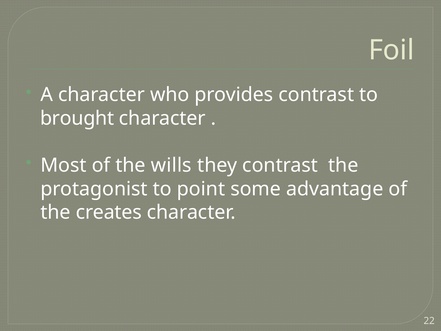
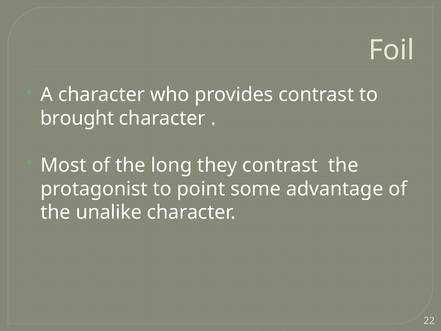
wills: wills -> long (171, 165)
creates: creates -> unalike (109, 212)
